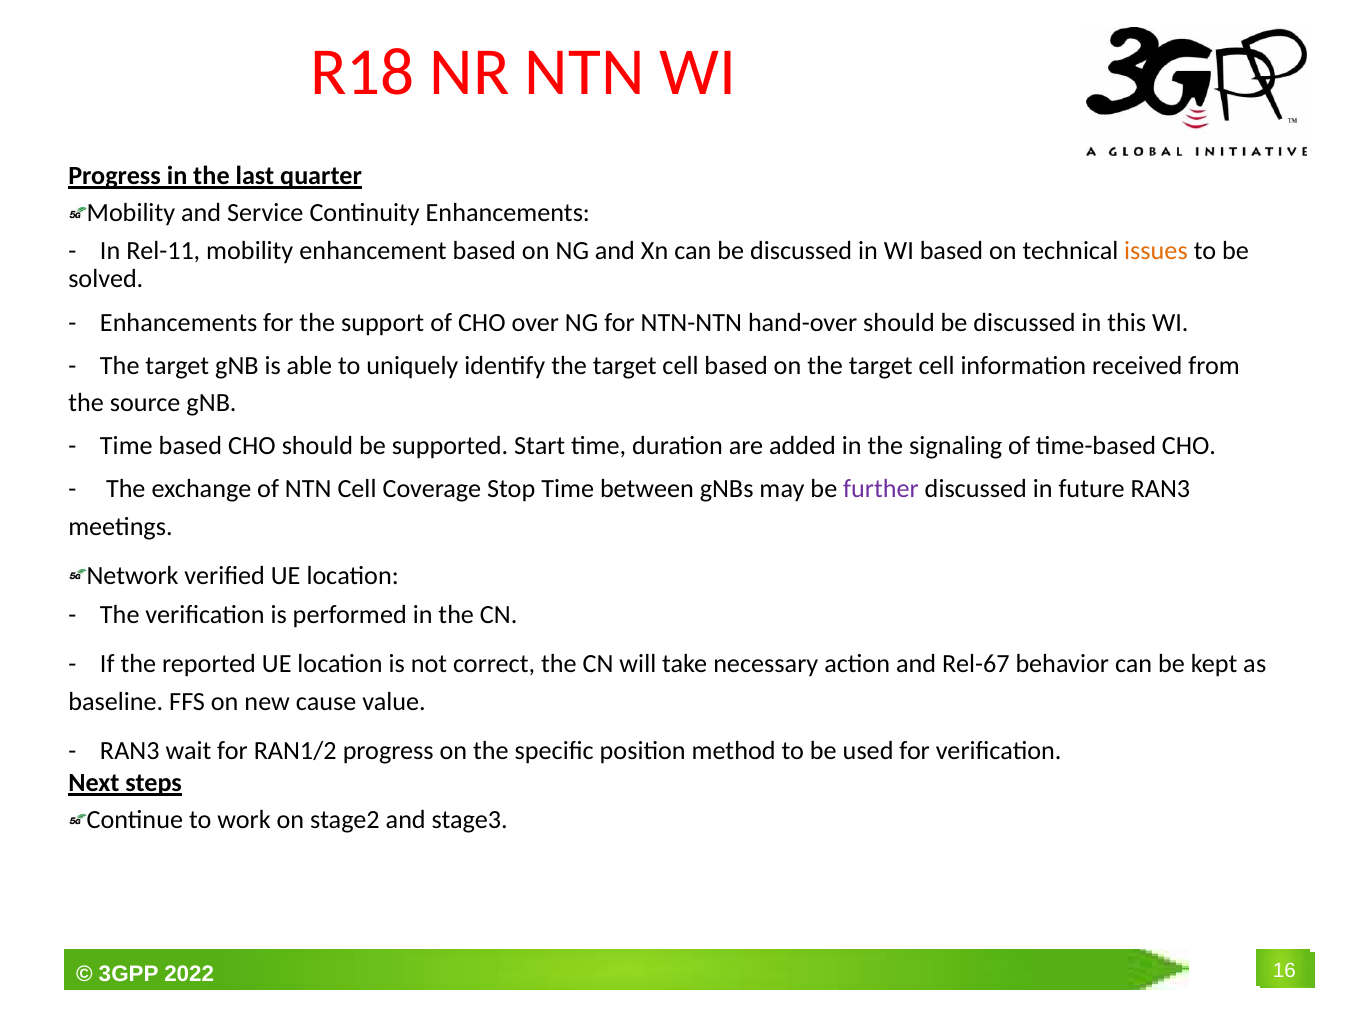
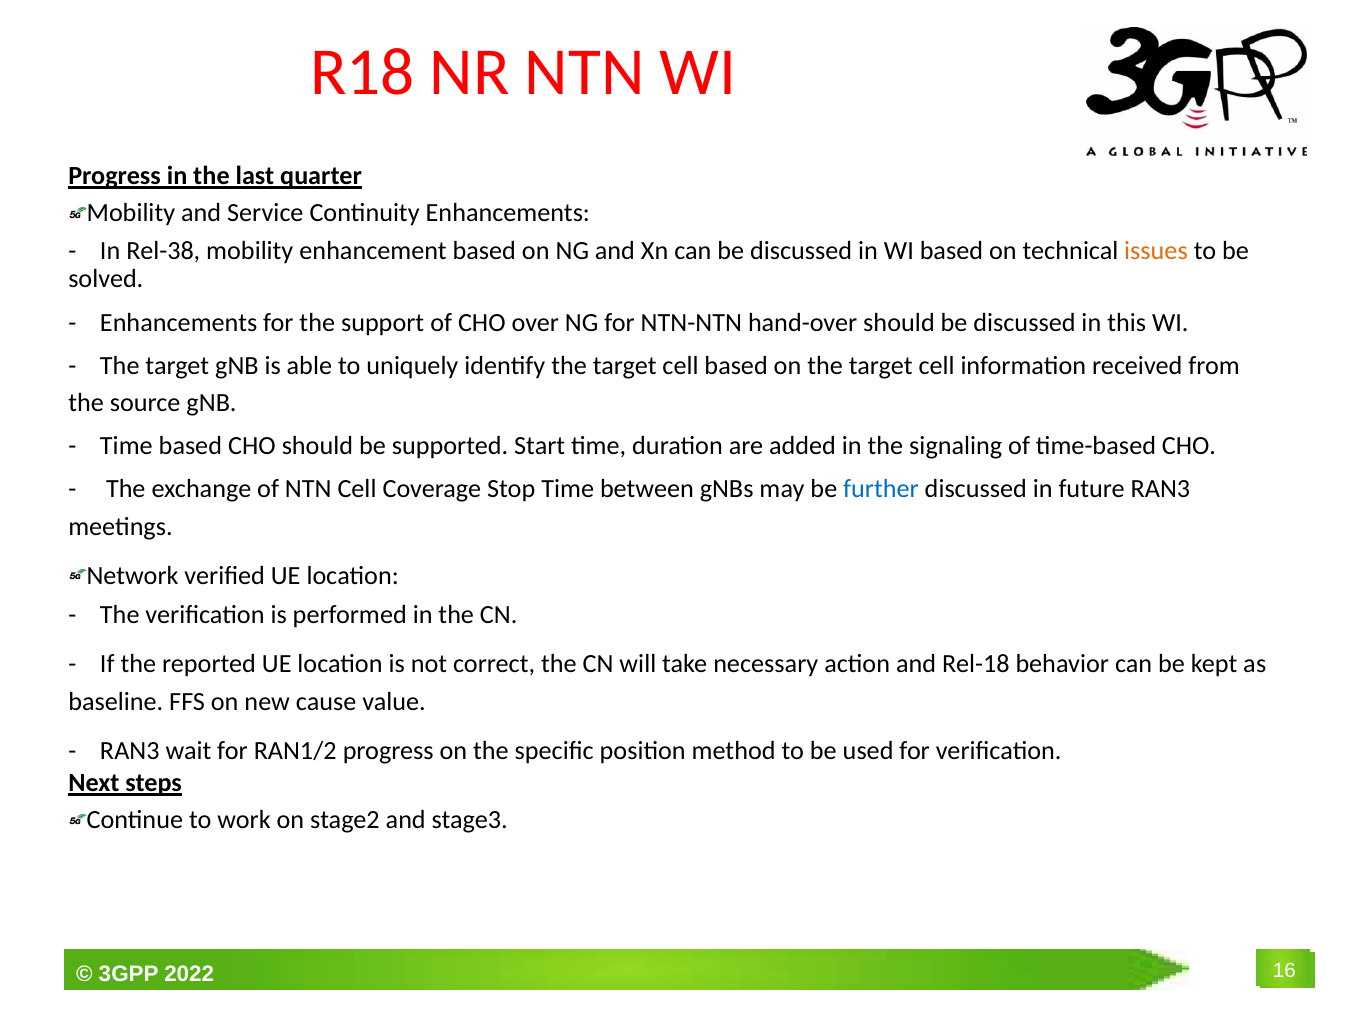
Rel-11: Rel-11 -> Rel-38 (163, 251)
further colour: purple -> blue (881, 489)
Rel-67: Rel-67 -> Rel-18 (976, 664)
